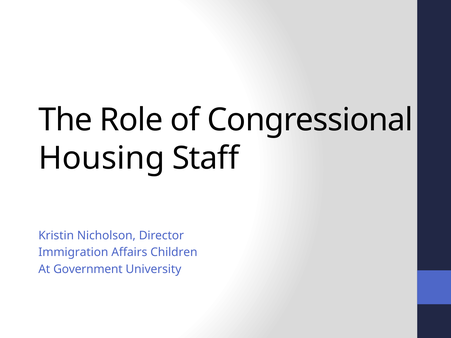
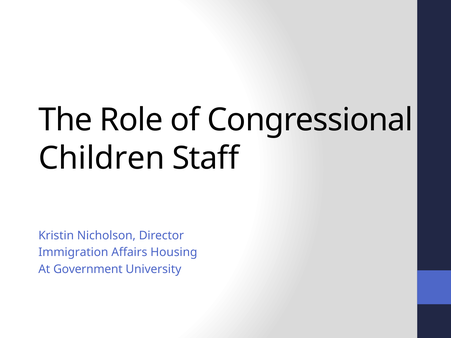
Housing: Housing -> Children (102, 158)
Children: Children -> Housing (174, 253)
